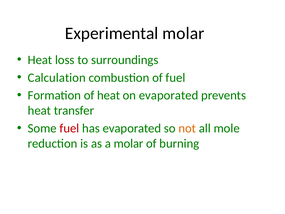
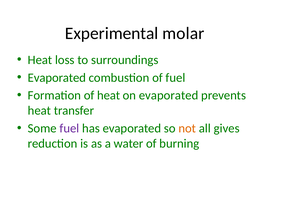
Calculation: Calculation -> Evaporated (57, 78)
fuel colour: red -> purple (69, 128)
mole: mole -> gives (227, 128)
a molar: molar -> water (129, 143)
